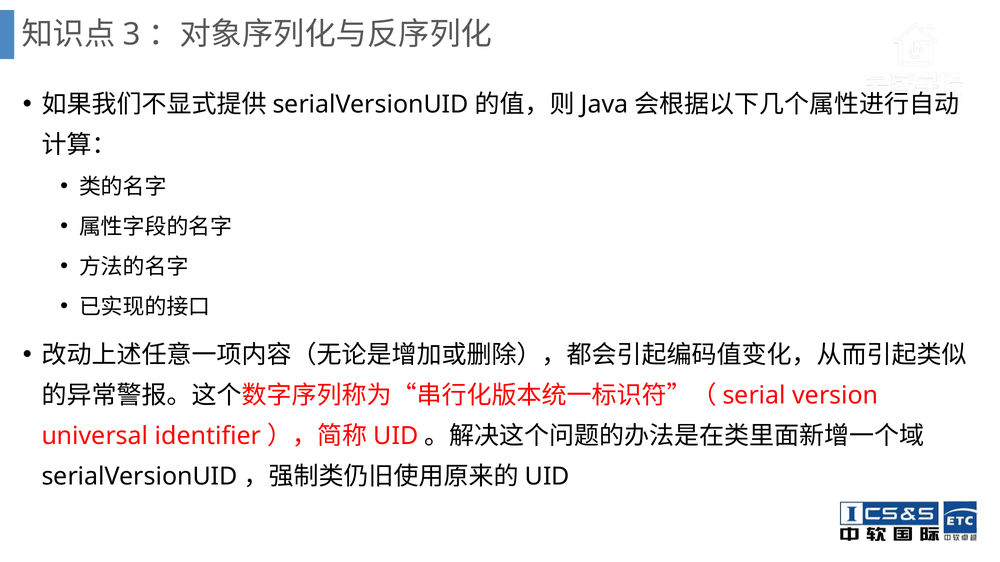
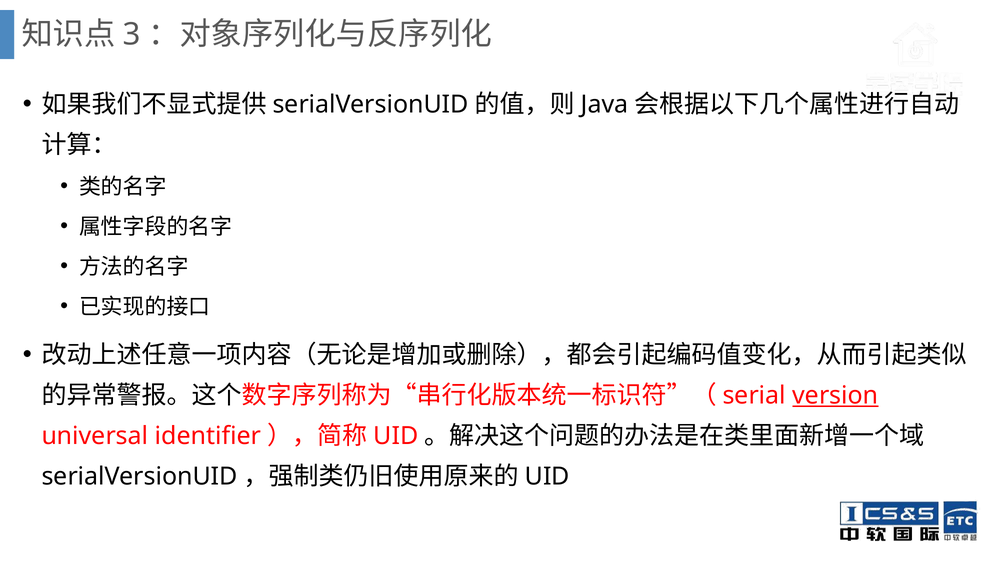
version underline: none -> present (835, 396)
